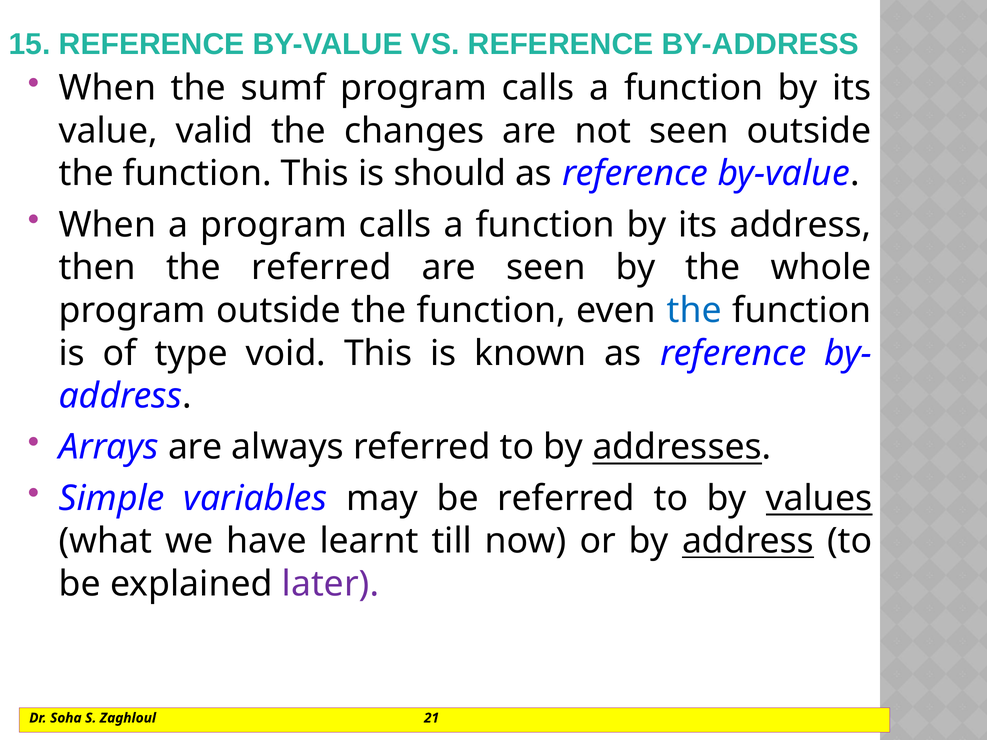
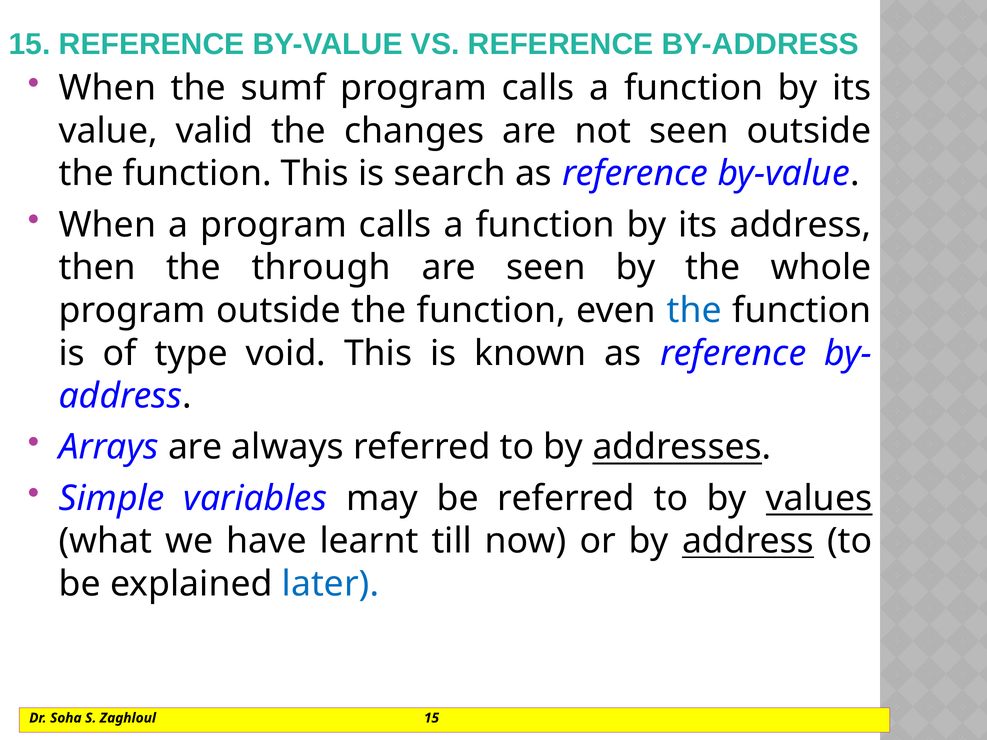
should: should -> search (450, 174)
the referred: referred -> through (321, 268)
later colour: purple -> blue (330, 584)
Zaghloul 21: 21 -> 15 (432, 718)
